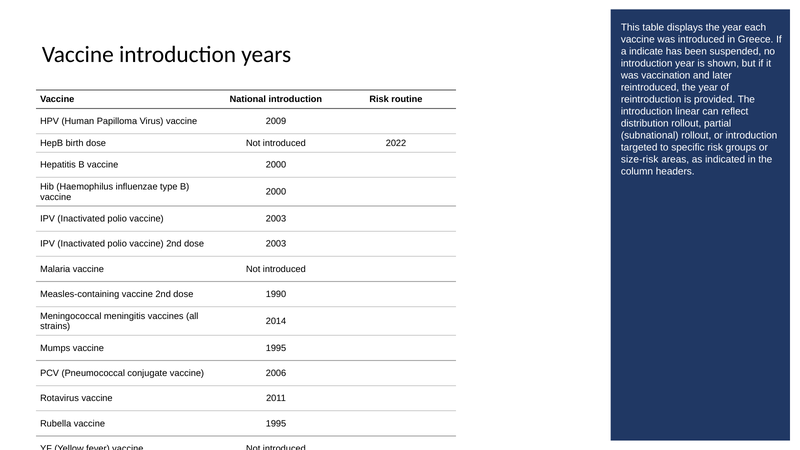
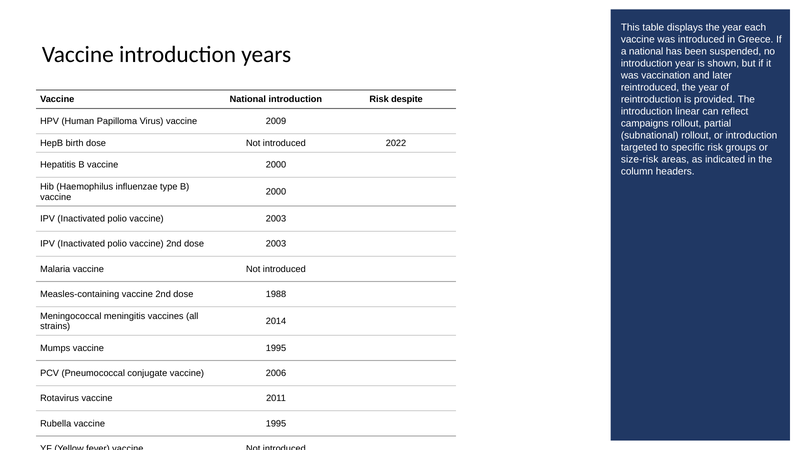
a indicate: indicate -> national (646, 52)
routine: routine -> despite (407, 99)
distribution: distribution -> campaigns (645, 124)
1990: 1990 -> 1988 (276, 294)
